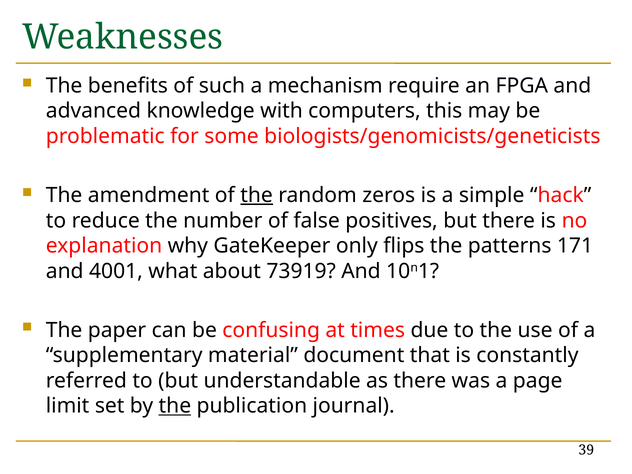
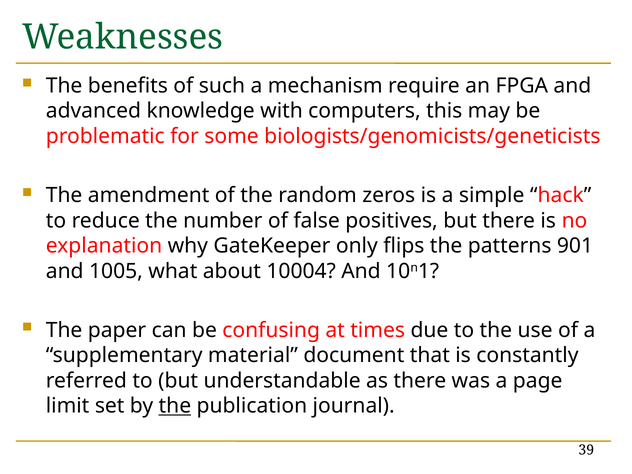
the underline: present -> none (257, 195)
171: 171 -> 901 (575, 246)
4001: 4001 -> 1005 (116, 271)
73919: 73919 -> 10004 (301, 271)
